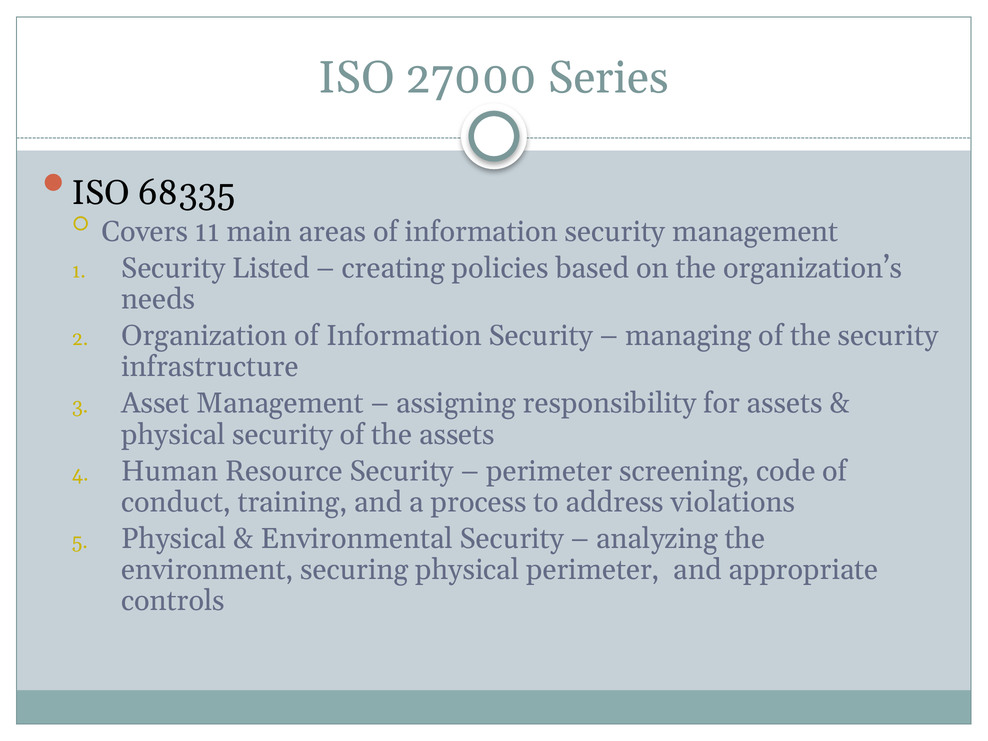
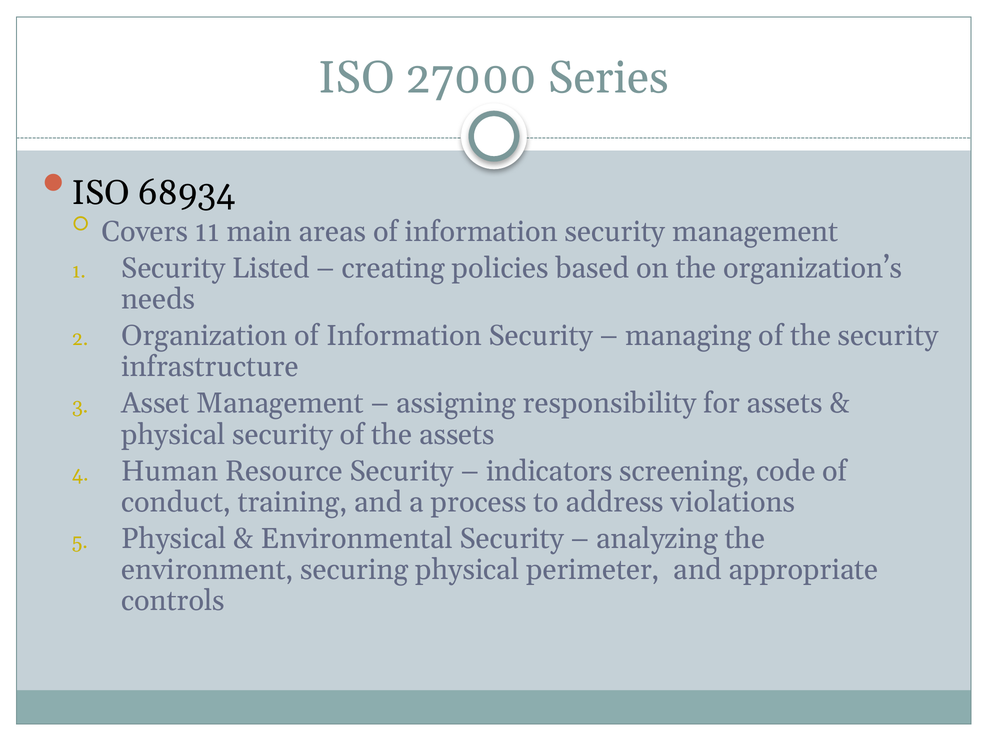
68335: 68335 -> 68934 (187, 193)
perimeter: perimeter -> indicators (549, 471)
